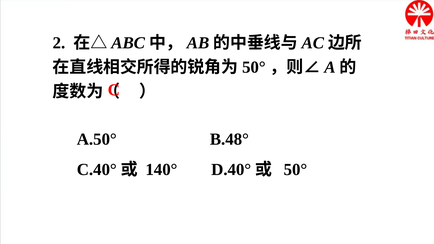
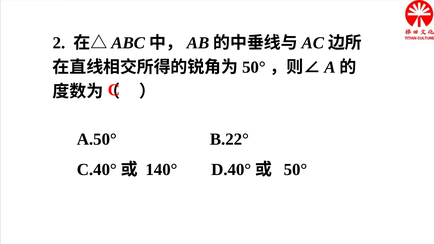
B.48°: B.48° -> B.22° (229, 139)
